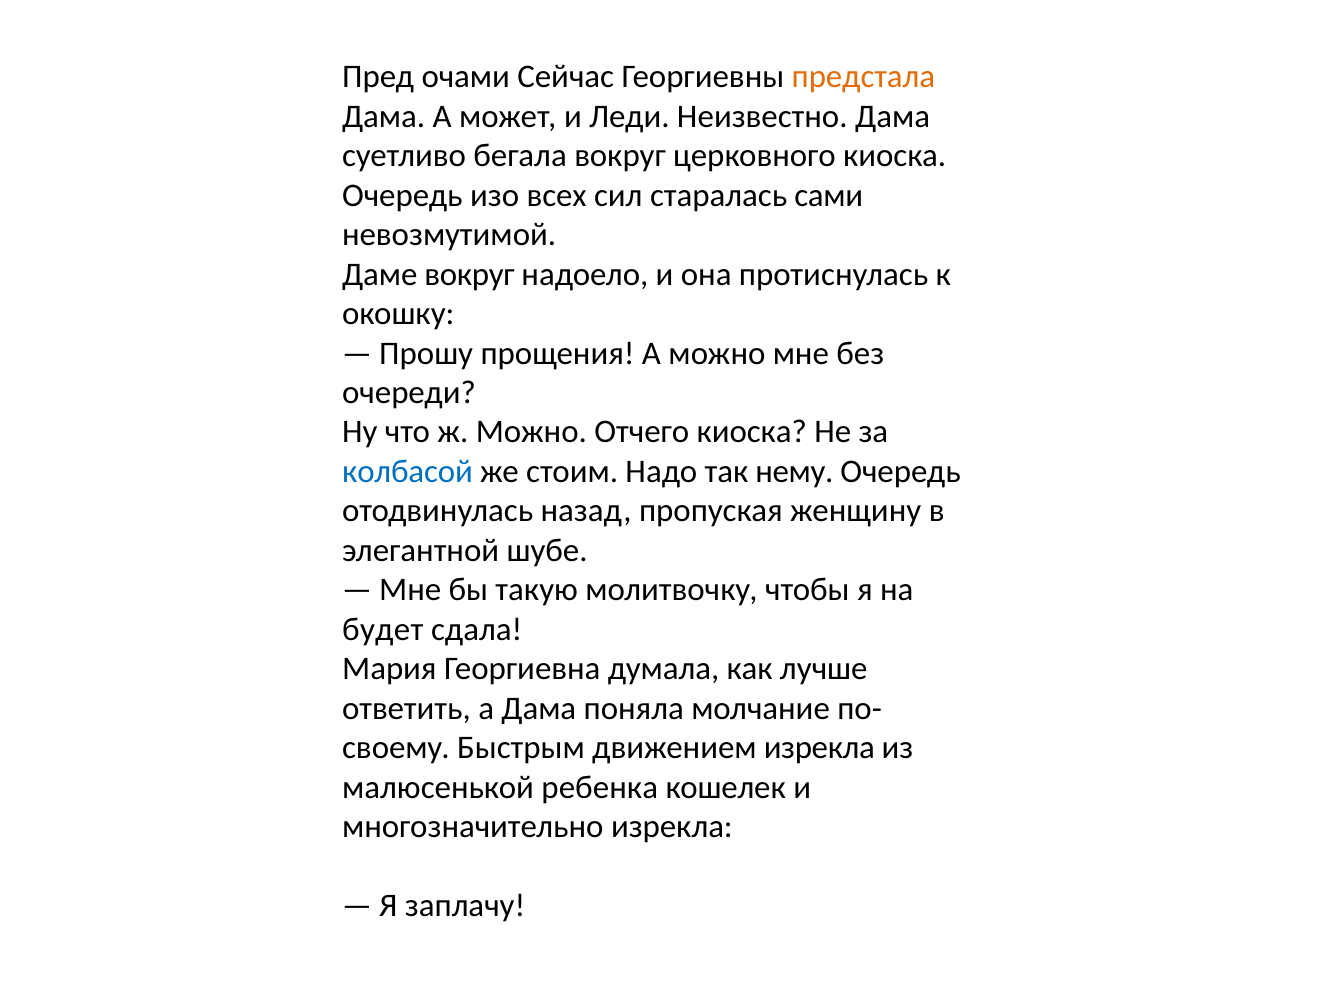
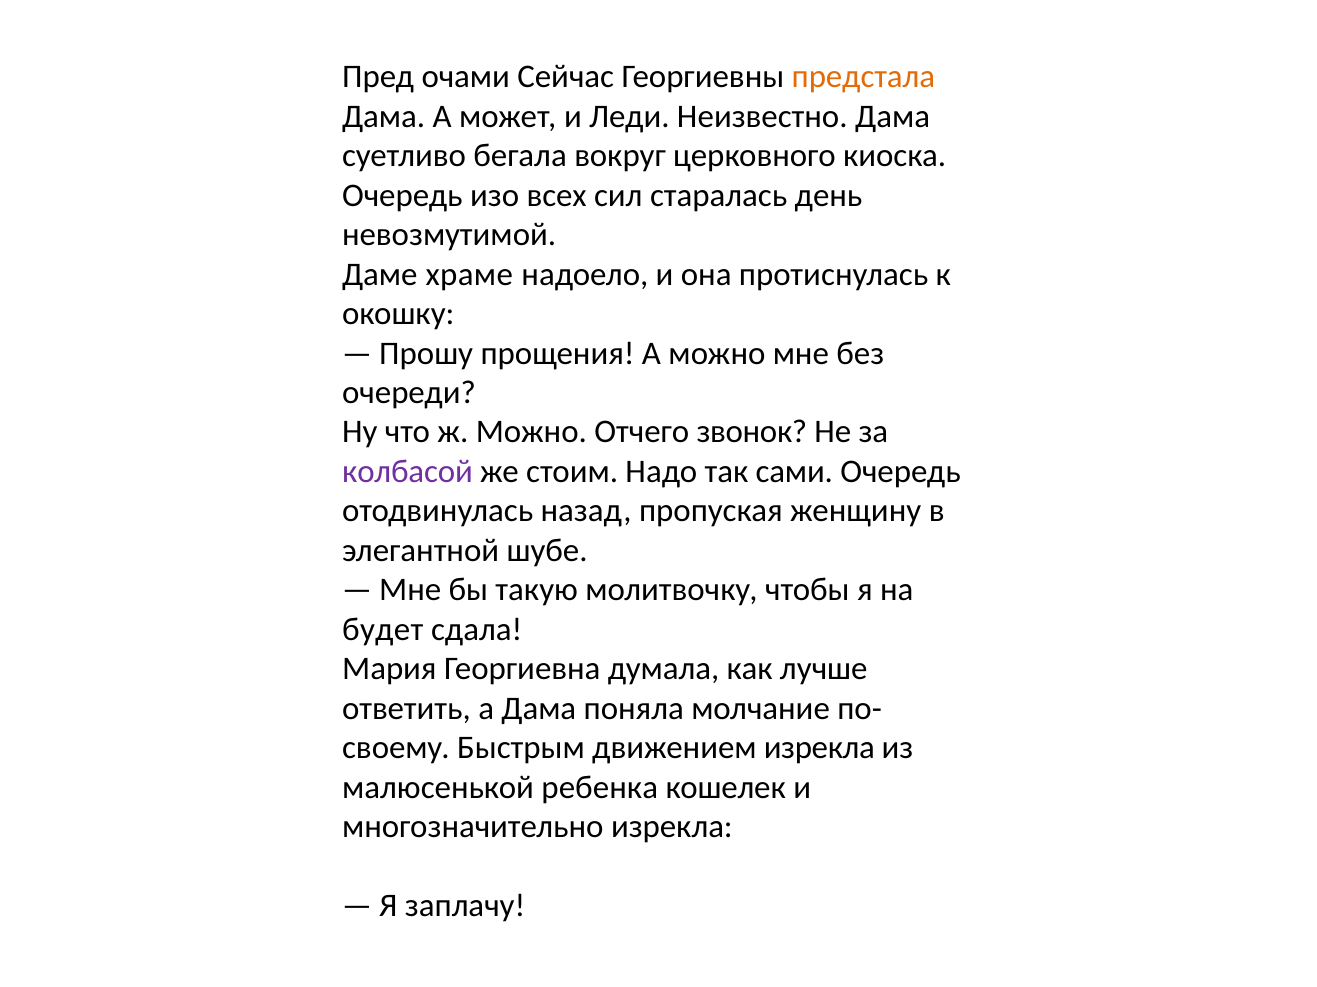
сами: сами -> день (829, 195)
Даме вокруг: вокруг -> храме (469, 274)
Отчего киоска: киоска -> звонок (752, 432)
колбасой colour: blue -> purple (407, 472)
нему: нему -> сами (794, 472)
